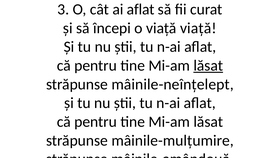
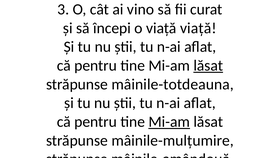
ai aflat: aflat -> vino (141, 9)
mâinile-neînțelept: mâinile-neînțelept -> mâinile-totdeauna (173, 84)
Mi-am underline: none -> present (169, 121)
